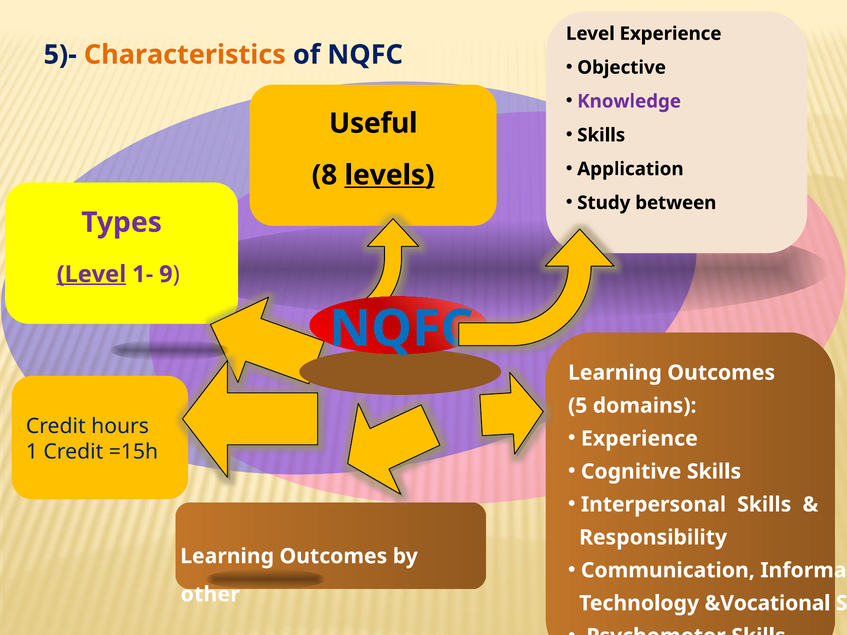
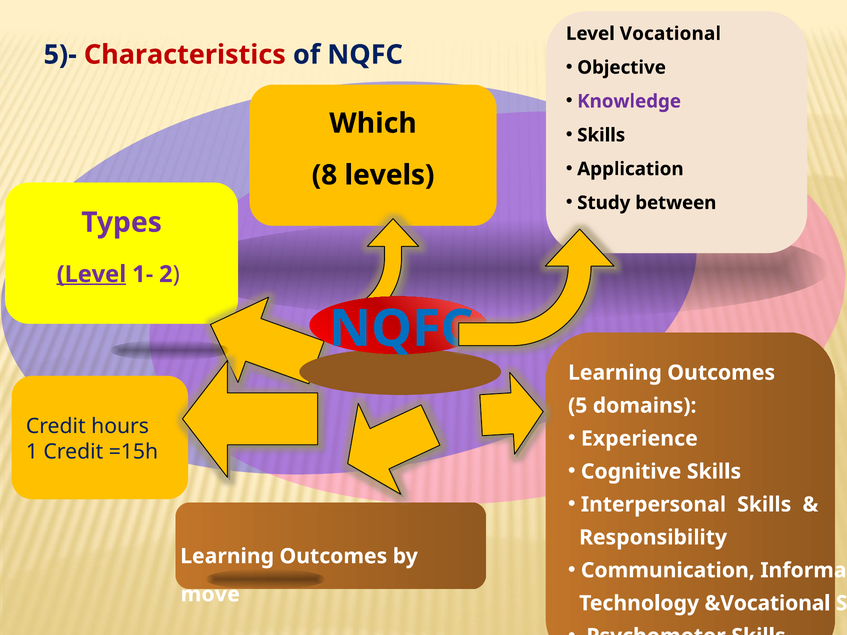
Level Experience: Experience -> Vocational (670, 34)
Characteristics colour: orange -> red (185, 55)
Useful: Useful -> Which (373, 123)
levels underline: present -> none (390, 175)
9: 9 -> 2 (166, 274)
other: other -> move (210, 595)
